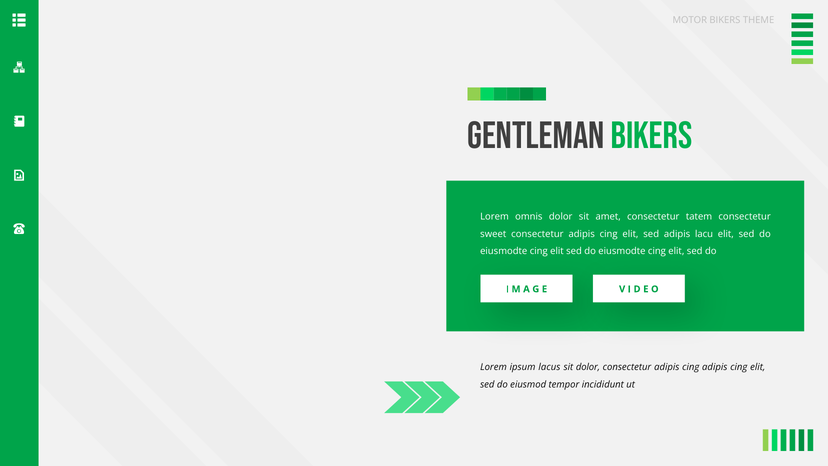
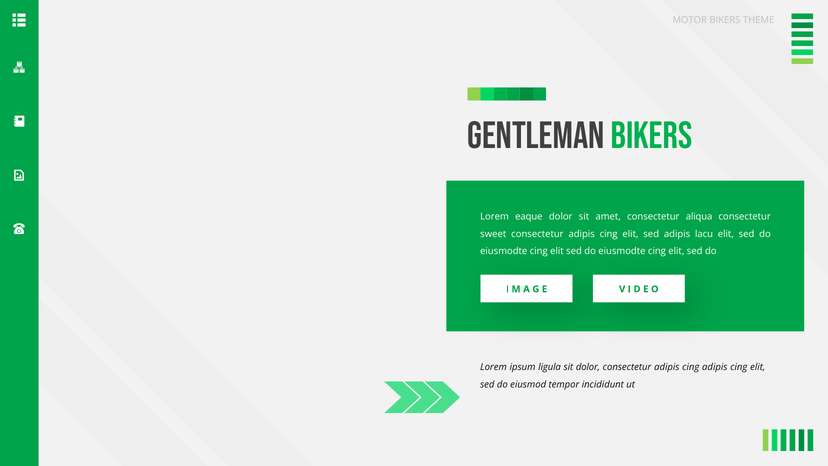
omnis: omnis -> eaque (529, 217)
tatem: tatem -> aliqua (699, 217)
lacus: lacus -> ligula (550, 367)
